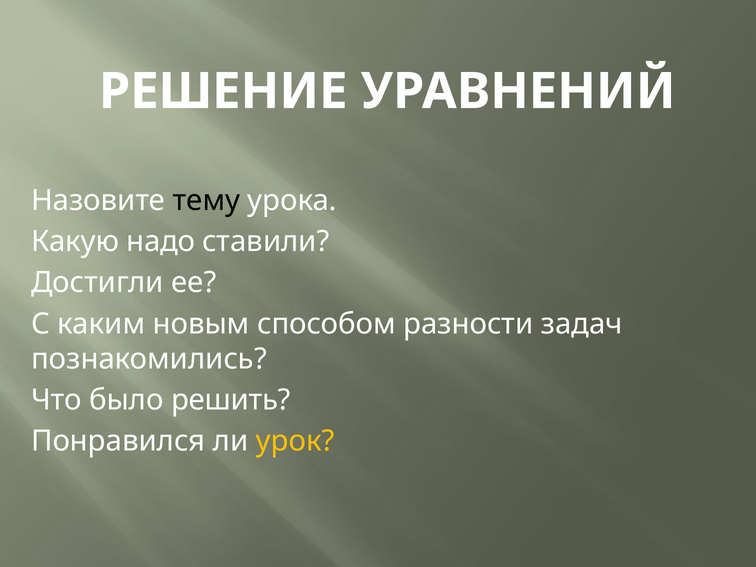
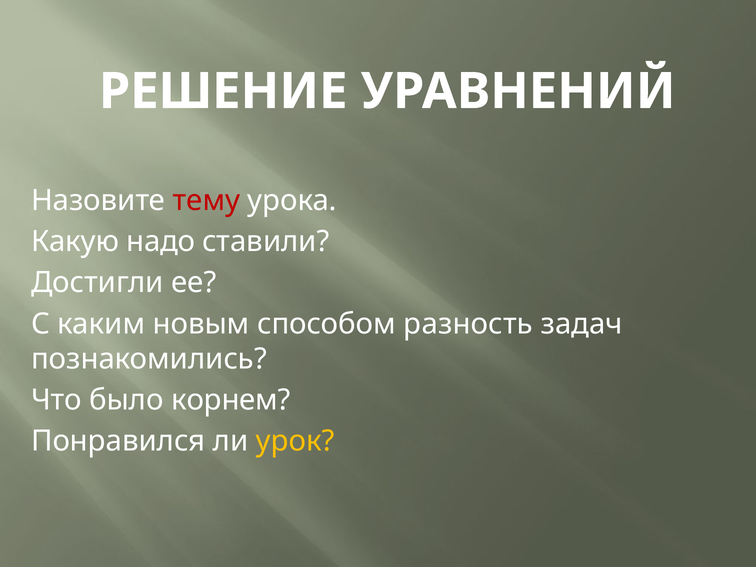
тему colour: black -> red (206, 201)
разности: разности -> разность (468, 324)
решить: решить -> корнем (231, 400)
